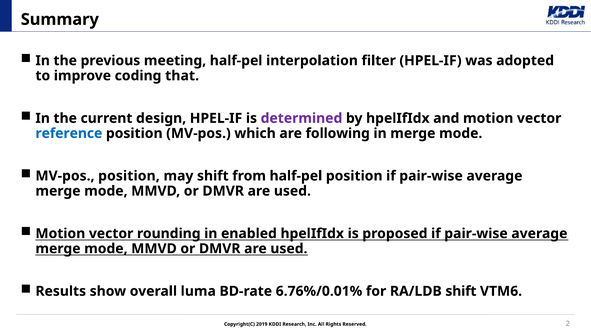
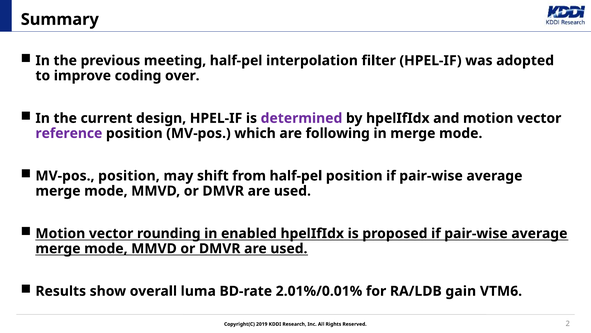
that: that -> over (182, 76)
reference colour: blue -> purple (69, 133)
6.76%/0.01%: 6.76%/0.01% -> 2.01%/0.01% (319, 291)
RA/LDB shift: shift -> gain (461, 291)
